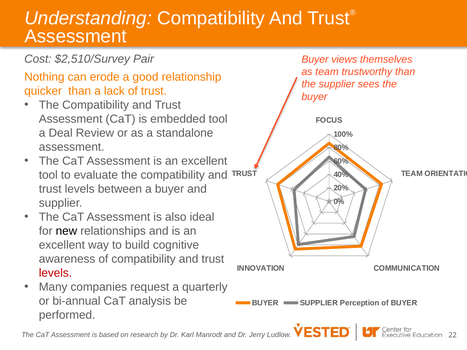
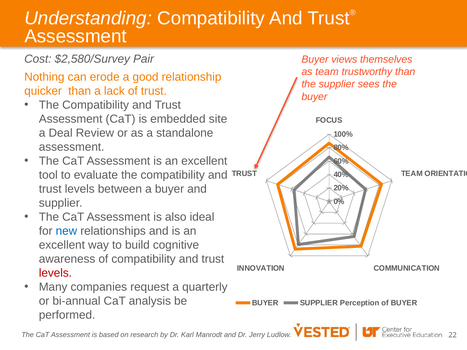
$2,510/Survey: $2,510/Survey -> $2,580/Survey (92, 59)
embedded tool: tool -> site (218, 119)
new colour: black -> blue (66, 231)
